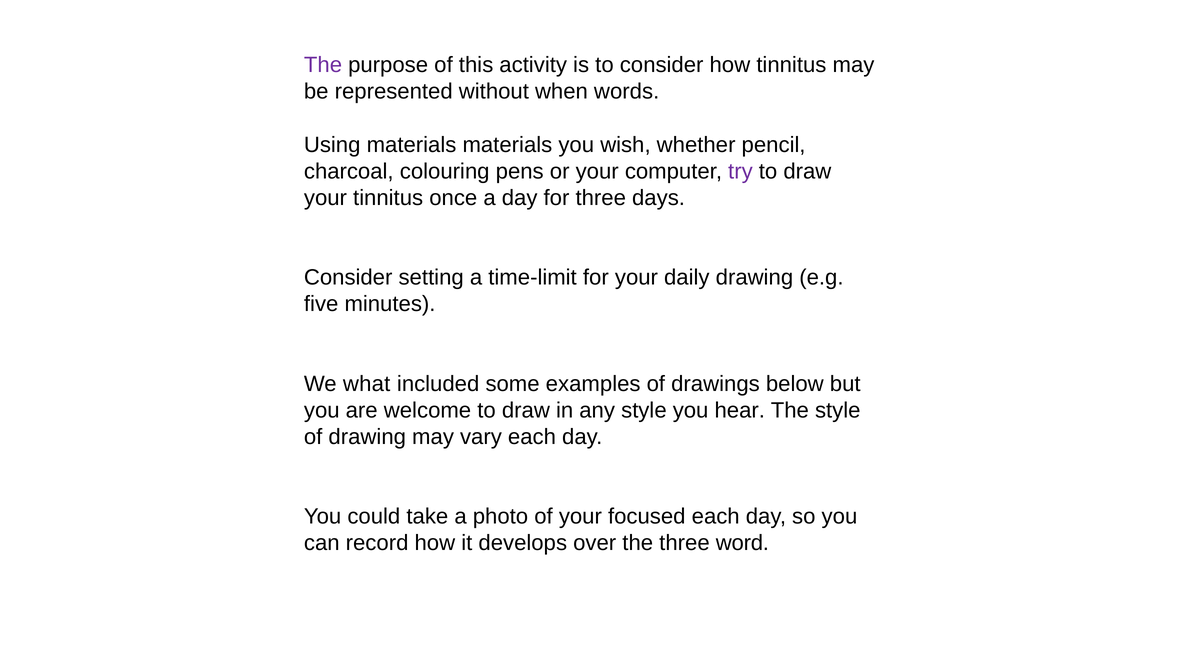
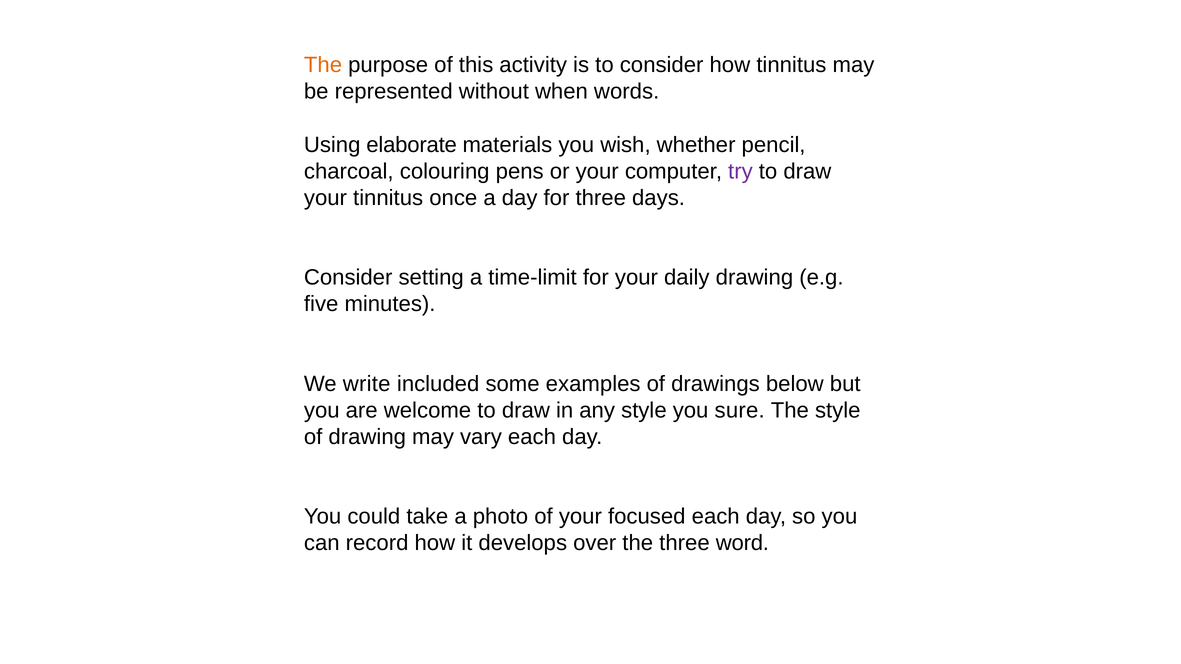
The colour: purple -> orange (323, 65)
Using materials: materials -> elaborate (412, 145)
what: what -> write (367, 384)
hear: hear -> sure (740, 411)
